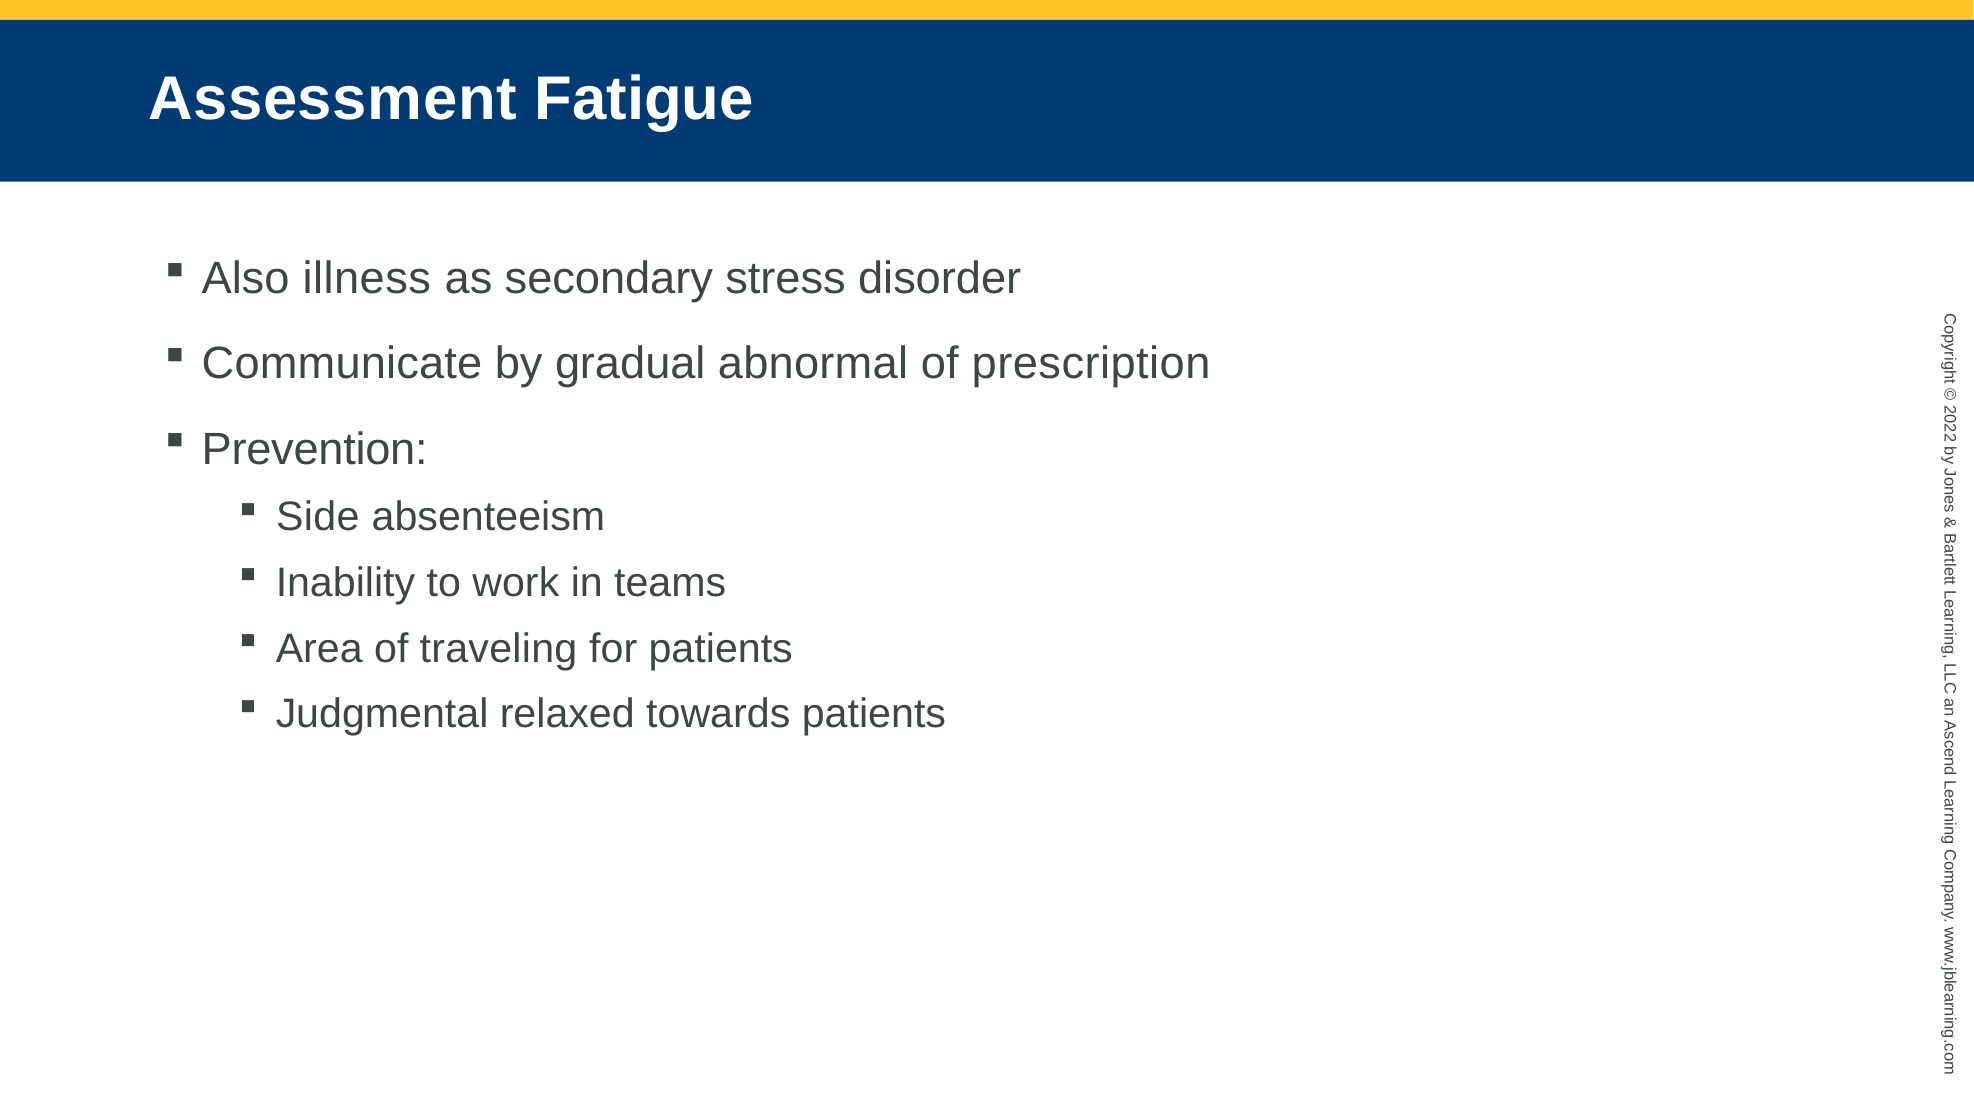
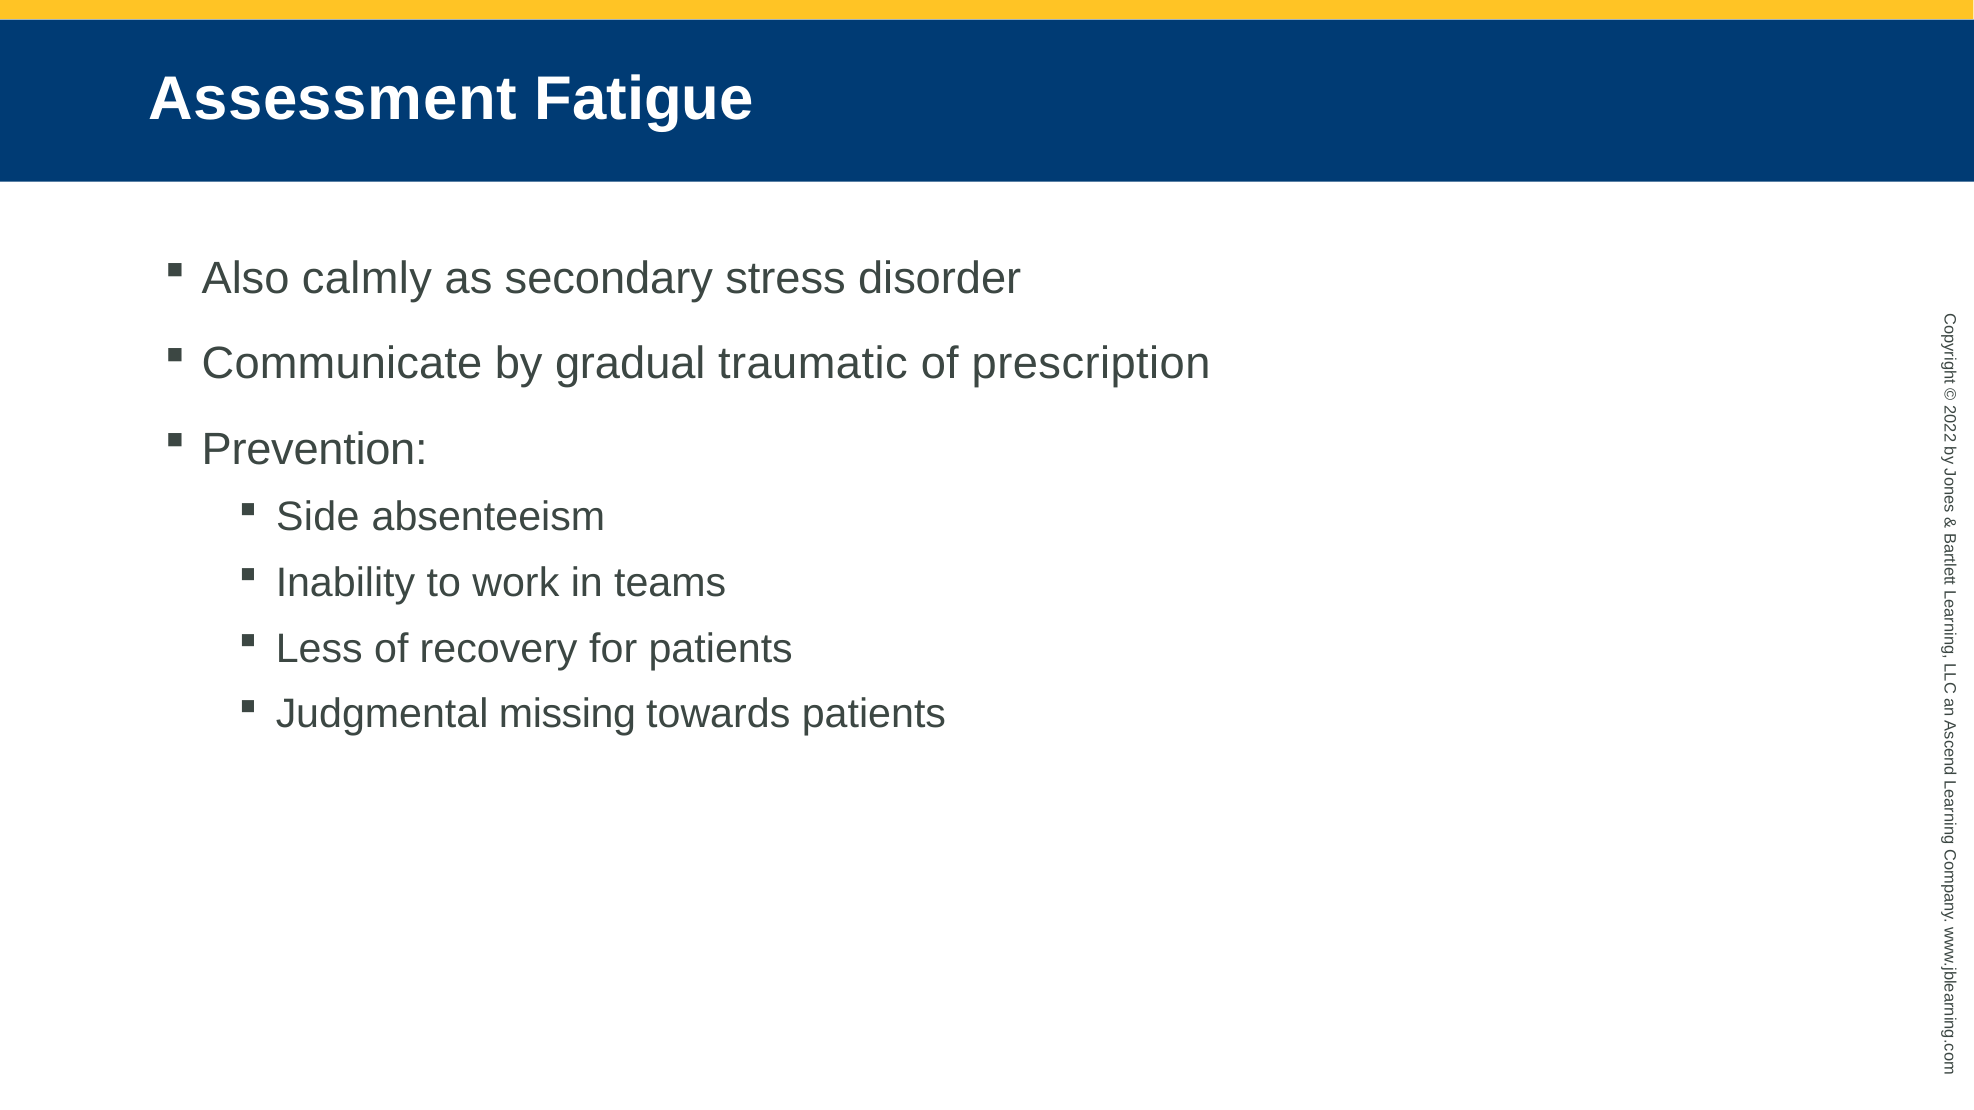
illness: illness -> calmly (367, 279)
abnormal: abnormal -> traumatic (813, 364)
Area: Area -> Less (319, 649)
traveling: traveling -> recovery (499, 649)
relaxed: relaxed -> missing (567, 715)
